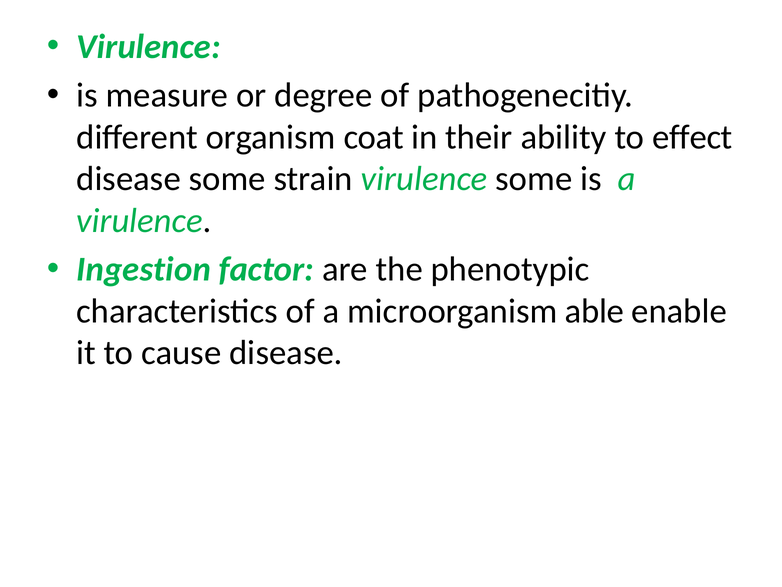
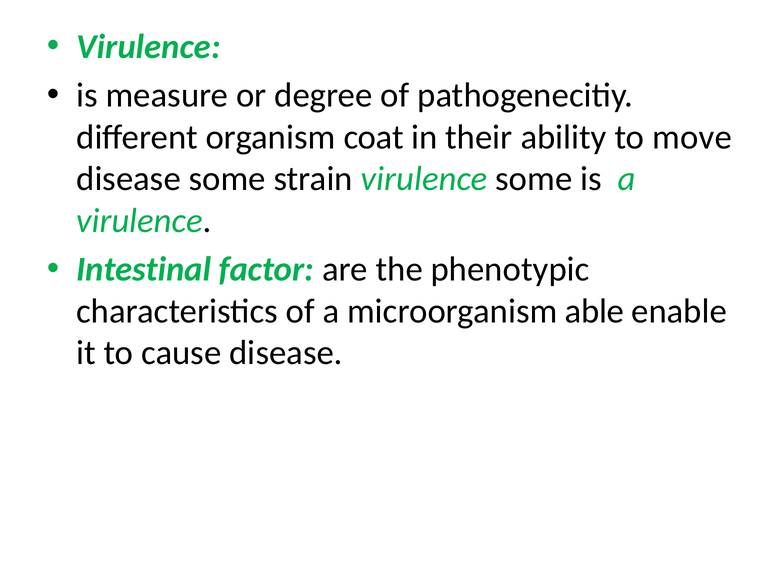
effect: effect -> move (692, 137)
Ingestion: Ingestion -> Intestinal (144, 269)
